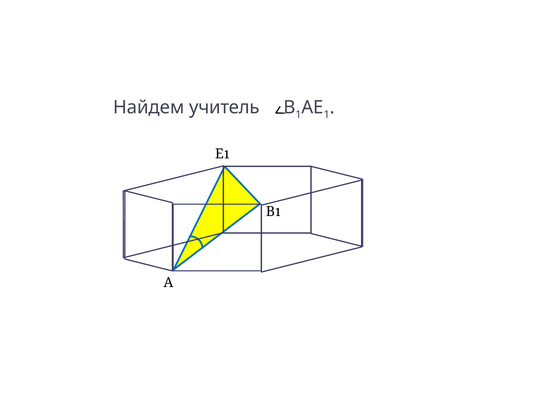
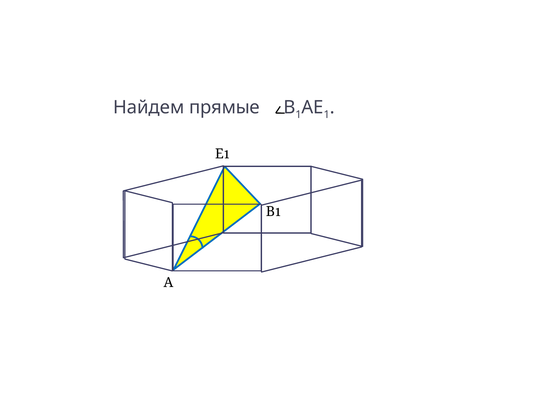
учитель: учитель -> прямые (224, 107)
